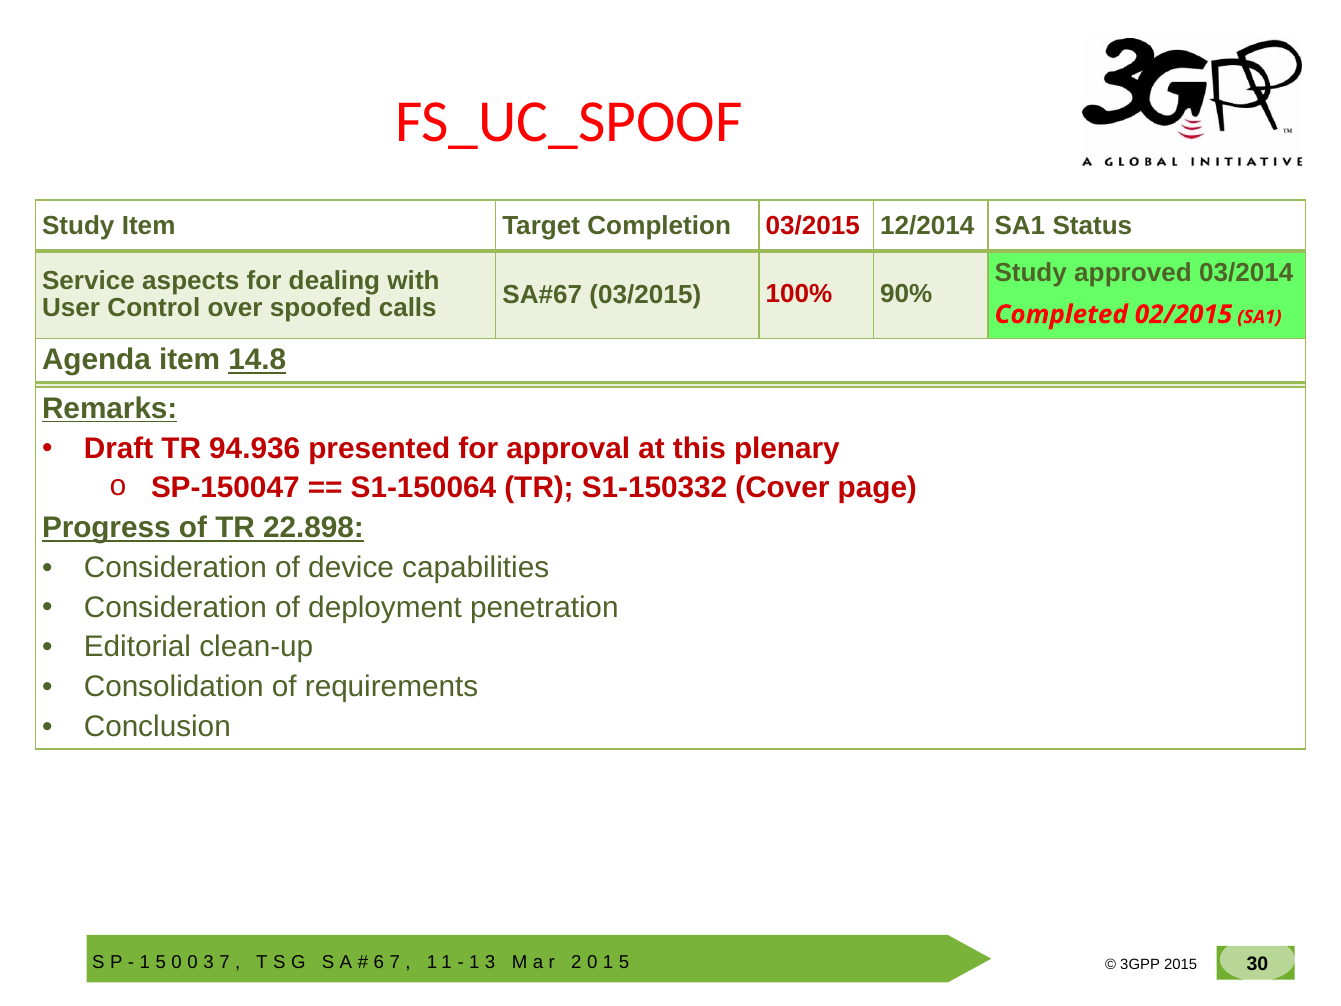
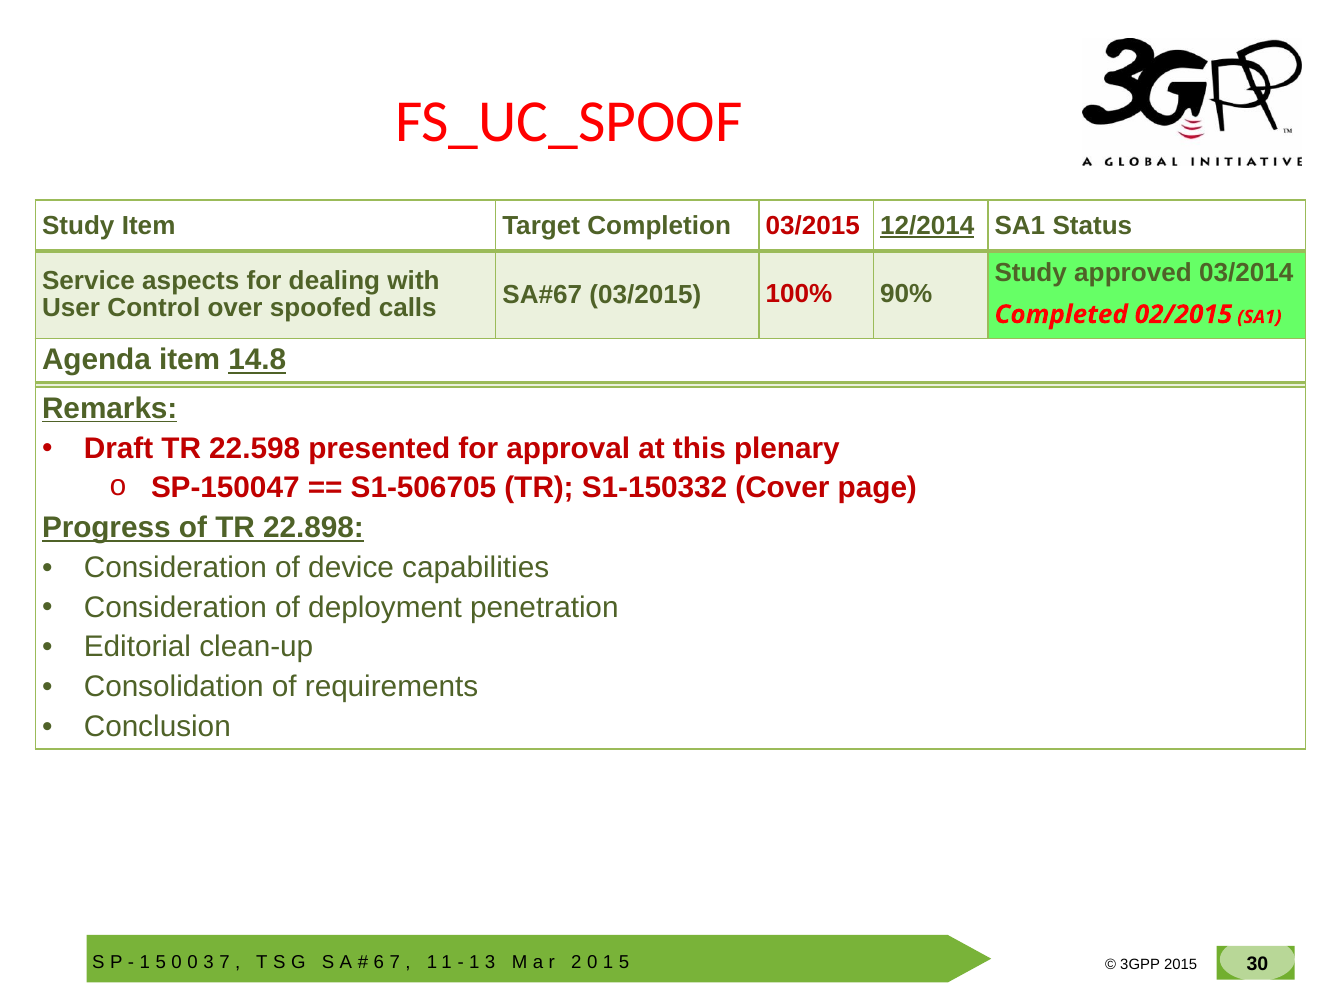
12/2014 underline: none -> present (927, 226)
94.936: 94.936 -> 22.598 (255, 448)
S1-150064: S1-150064 -> S1-506705 (423, 488)
